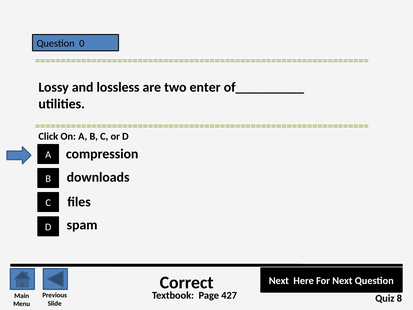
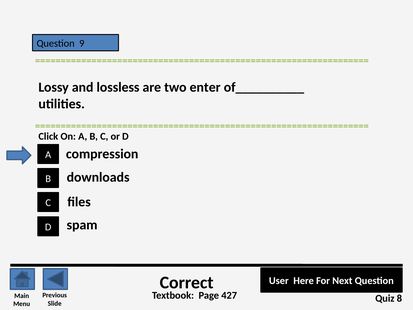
0: 0 -> 9 (82, 43)
Next: Next -> User (279, 281)
